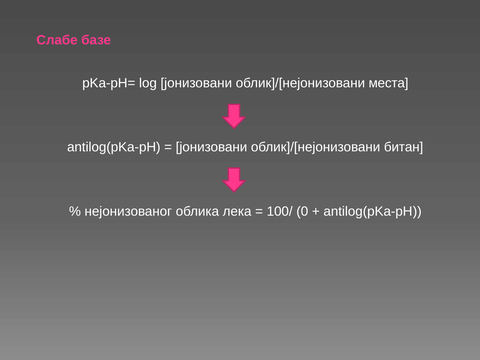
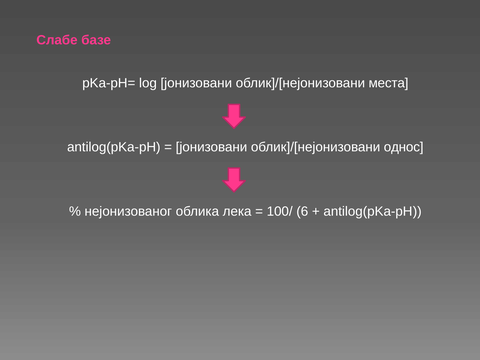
битан: битан -> однос (404, 147)
0: 0 -> 6 (302, 211)
